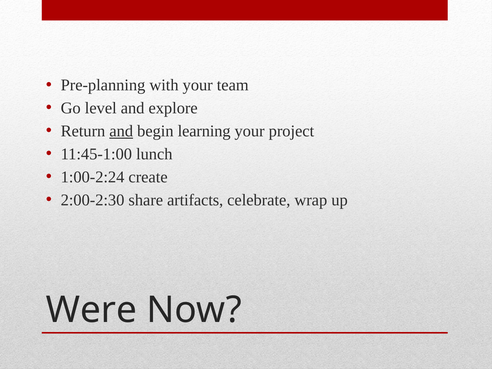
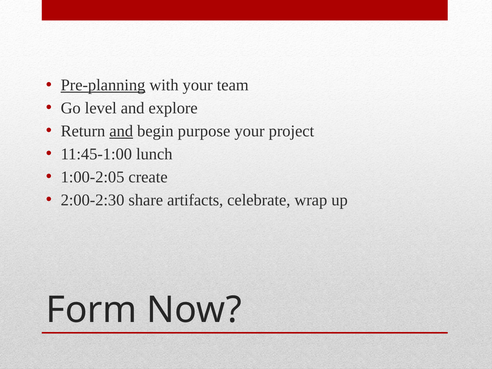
Pre-planning underline: none -> present (103, 85)
learning: learning -> purpose (204, 131)
1:00-2:24: 1:00-2:24 -> 1:00-2:05 (93, 177)
Were: Were -> Form (91, 310)
